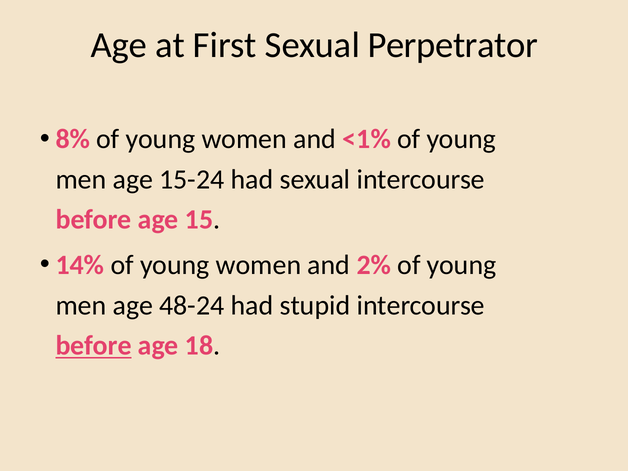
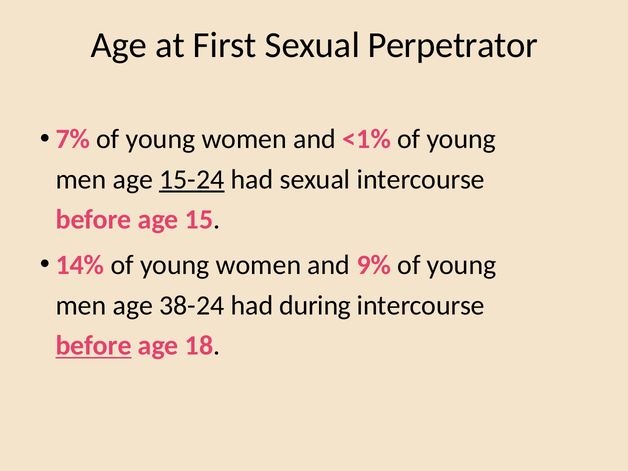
8%: 8% -> 7% (73, 139)
15-24 underline: none -> present (192, 179)
2%: 2% -> 9% (374, 265)
48-24: 48-24 -> 38-24 (192, 305)
stupid: stupid -> during (315, 305)
